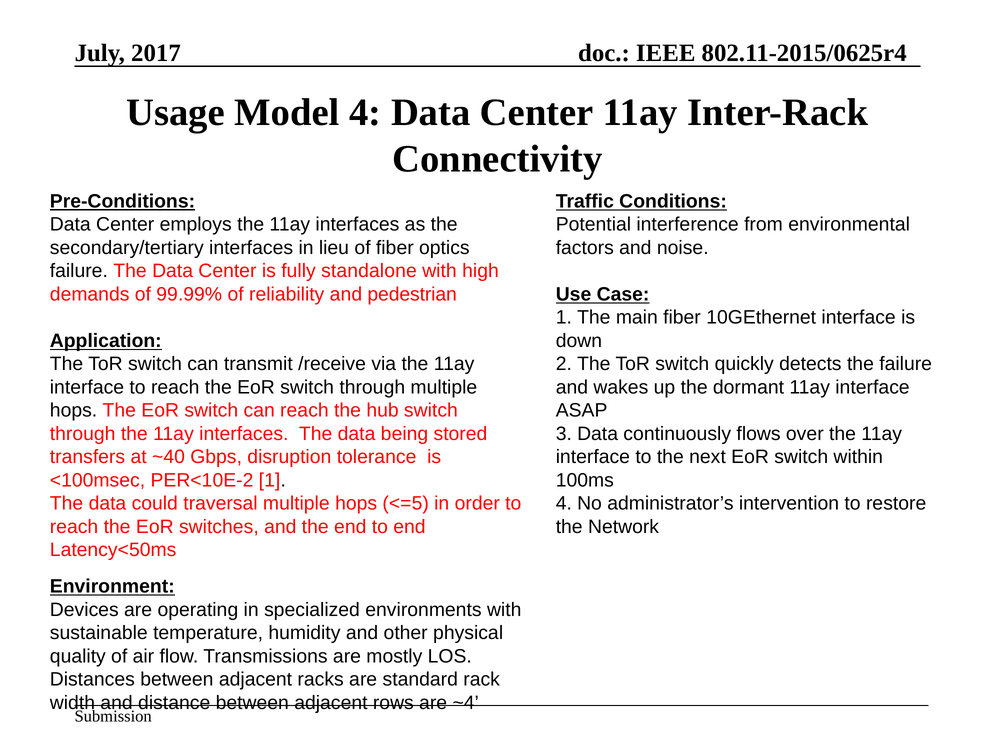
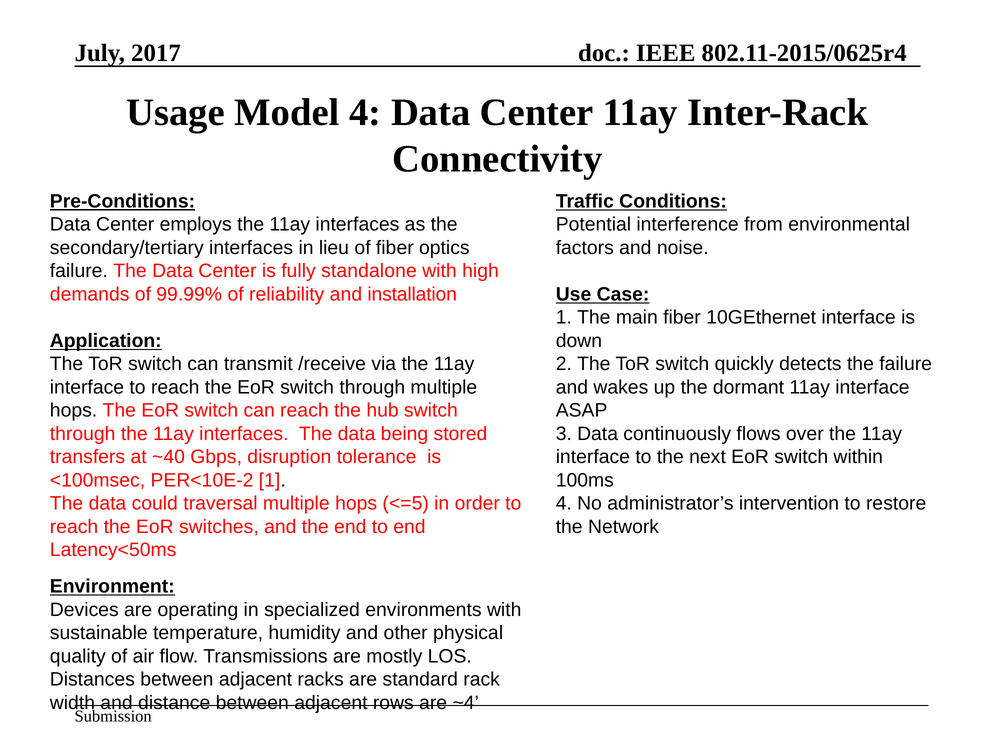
pedestrian: pedestrian -> installation (412, 294)
